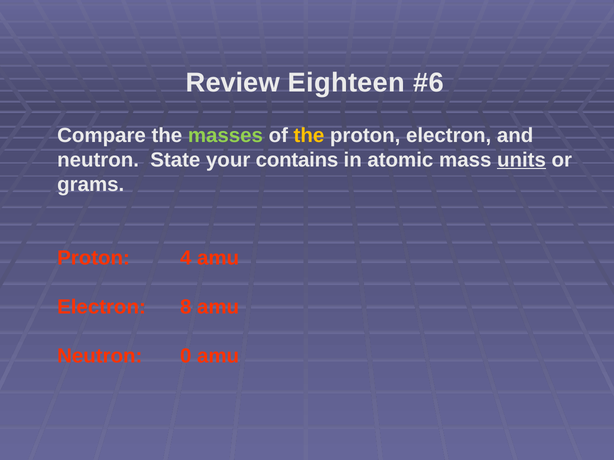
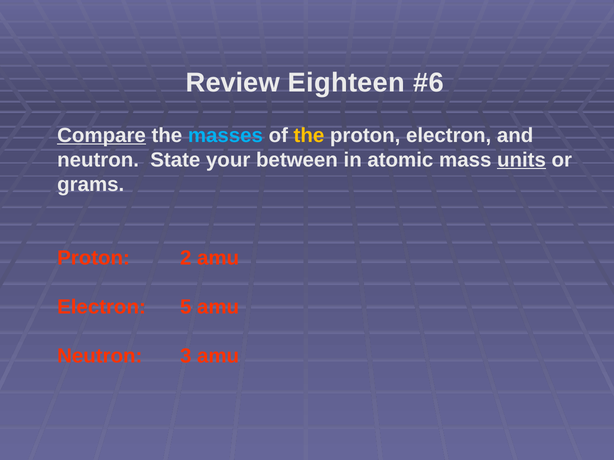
Compare underline: none -> present (102, 135)
masses colour: light green -> light blue (225, 135)
contains: contains -> between (297, 160)
4: 4 -> 2 (186, 258)
8: 8 -> 5 (186, 307)
0: 0 -> 3 (186, 356)
